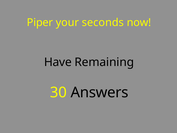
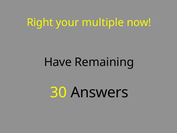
Piper: Piper -> Right (40, 22)
seconds: seconds -> multiple (103, 22)
